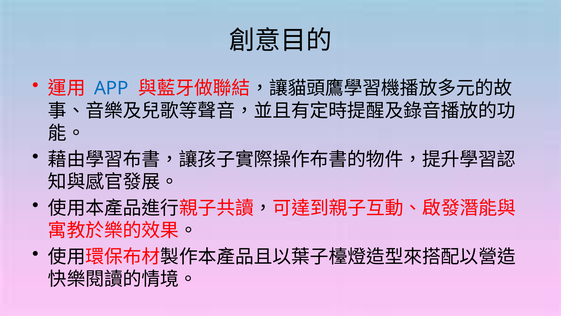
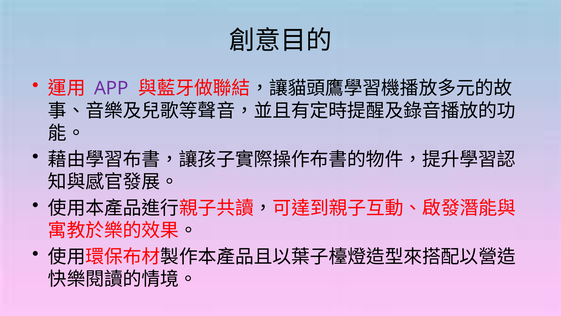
APP colour: blue -> purple (111, 88)
